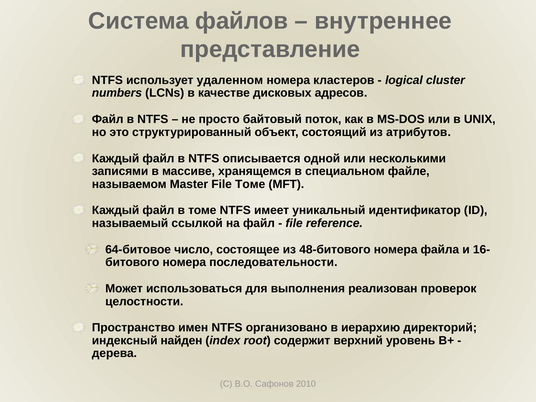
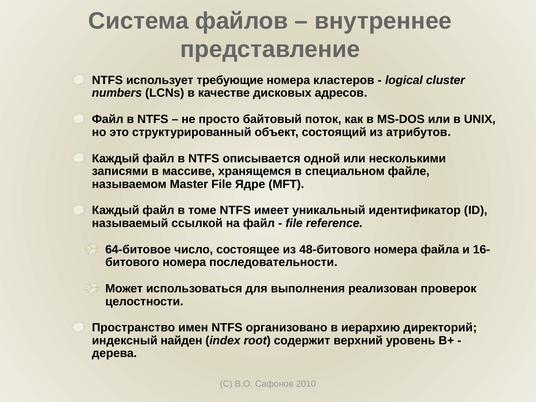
удаленном: удаленном -> требующие (230, 80)
File Томе: Томе -> Ядре (250, 184)
